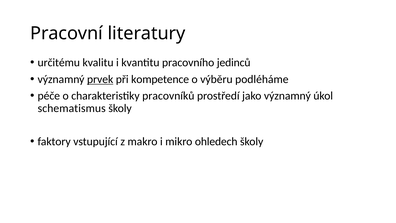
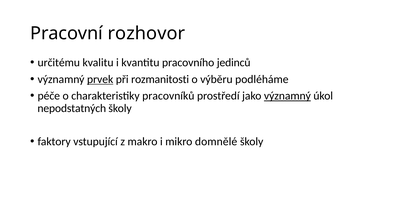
literatury: literatury -> rozhovor (146, 33)
kompetence: kompetence -> rozmanitosti (160, 79)
významný underline: none -> present (287, 96)
schematismus: schematismus -> nepodstatných (72, 108)
ohledech: ohledech -> domnělé (216, 141)
